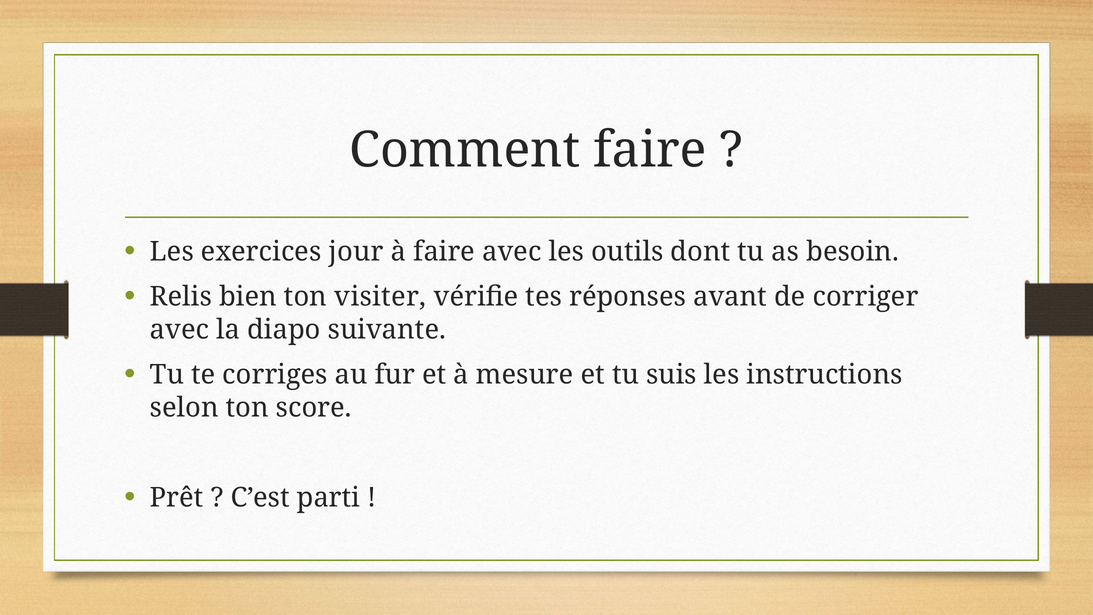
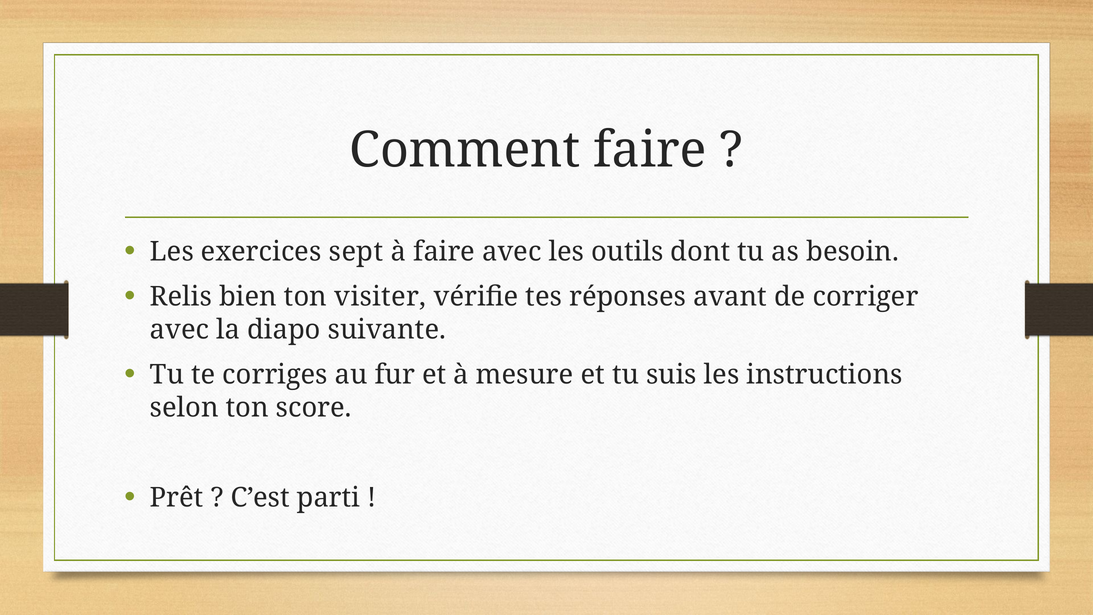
jour: jour -> sept (356, 252)
